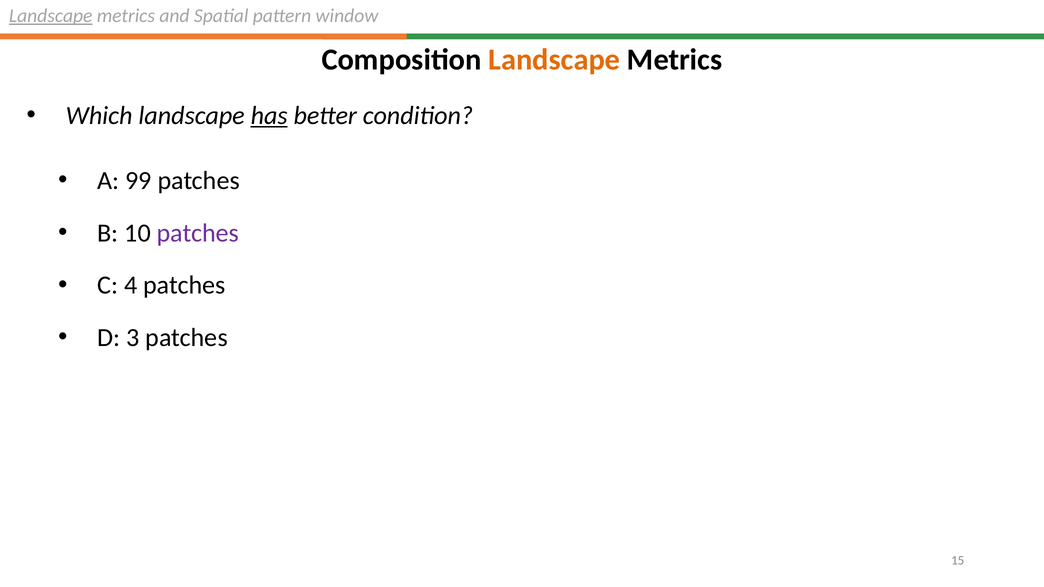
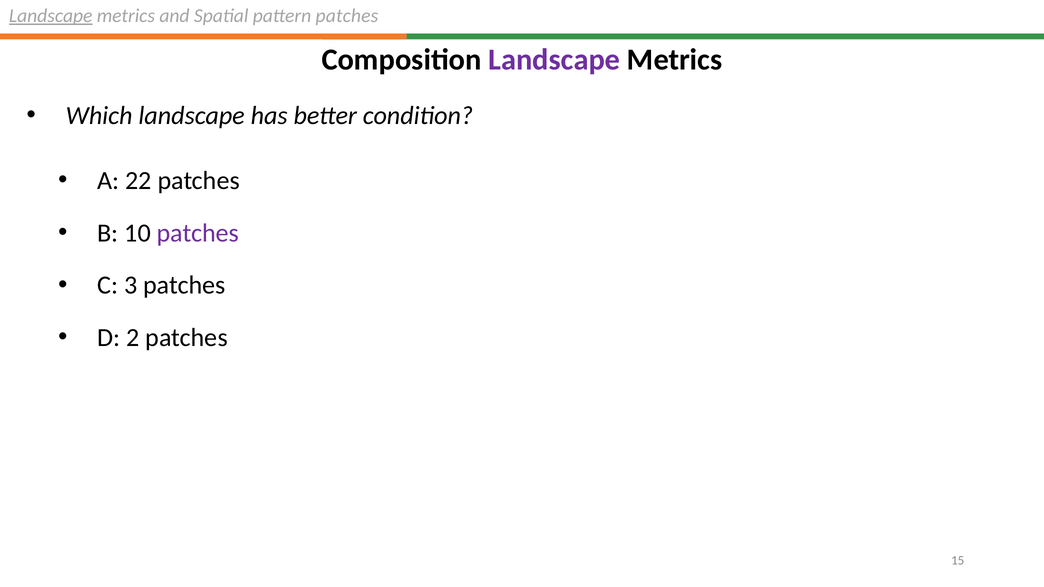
pattern window: window -> patches (347, 16)
Landscape colour: orange -> purple (554, 60)
has underline: present -> none (269, 116)
99: 99 -> 22 (138, 181)
4: 4 -> 3 (131, 285)
3: 3 -> 2 (133, 338)
